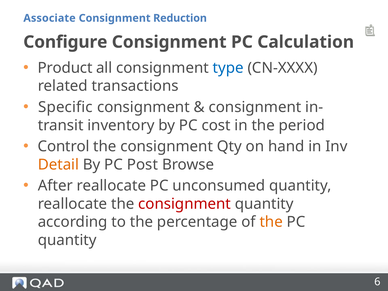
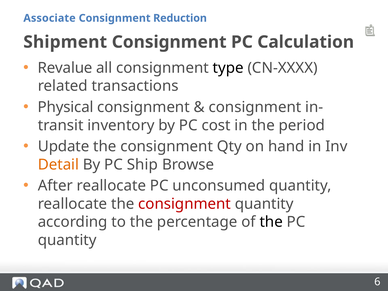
Configure: Configure -> Shipment (65, 42)
Product: Product -> Revalue (65, 68)
type colour: blue -> black (228, 68)
Specific: Specific -> Physical (66, 107)
Control: Control -> Update (64, 146)
Post: Post -> Ship (142, 165)
the colour: orange -> black (271, 222)
